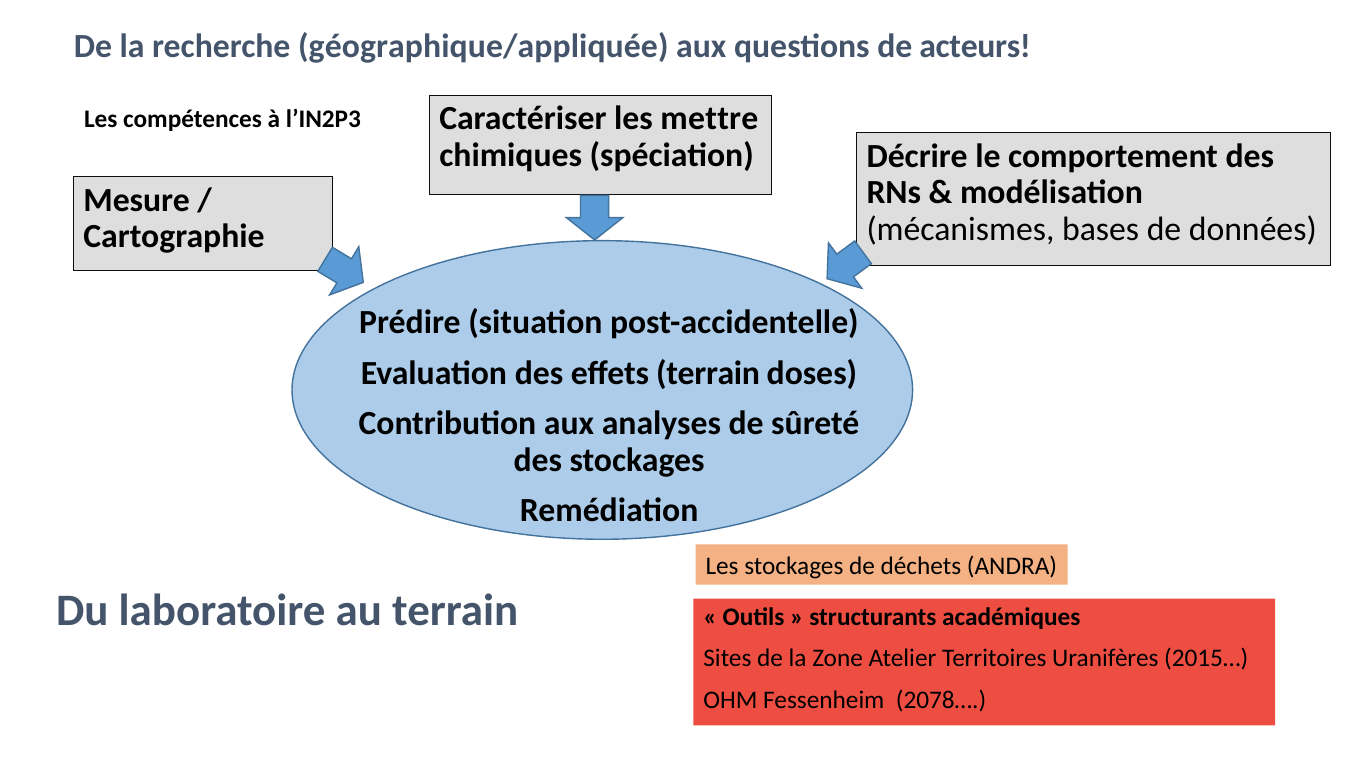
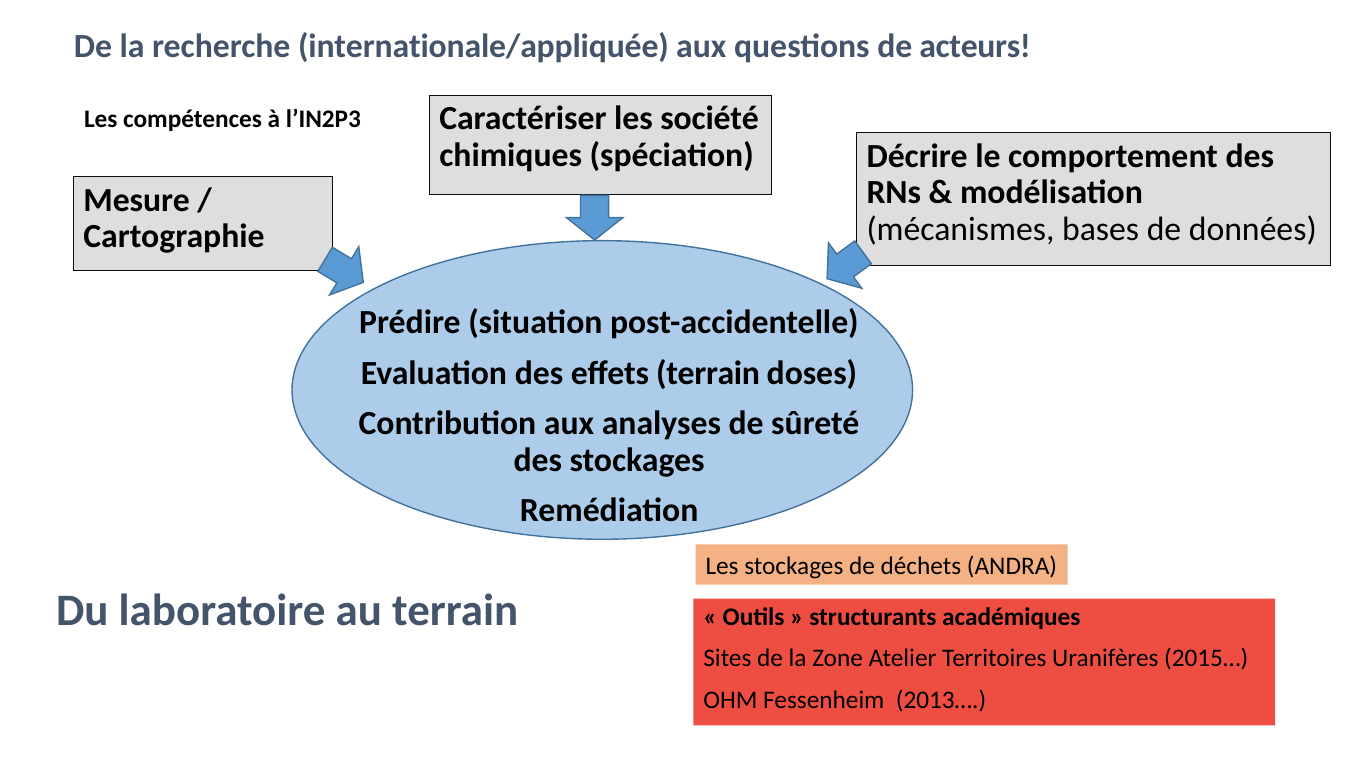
géographique/appliquée: géographique/appliquée -> internationale/appliquée (483, 46)
mettre: mettre -> société (710, 119)
2078…: 2078… -> 2013… (941, 700)
